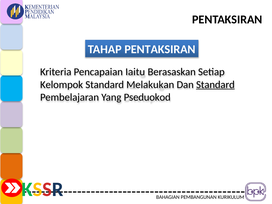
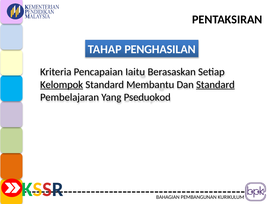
TAHAP PENTAKSIRAN: PENTAKSIRAN -> PENGHASILAN (160, 49)
Kelompok underline: none -> present (62, 85)
Melakukan: Melakukan -> Membantu (150, 85)
